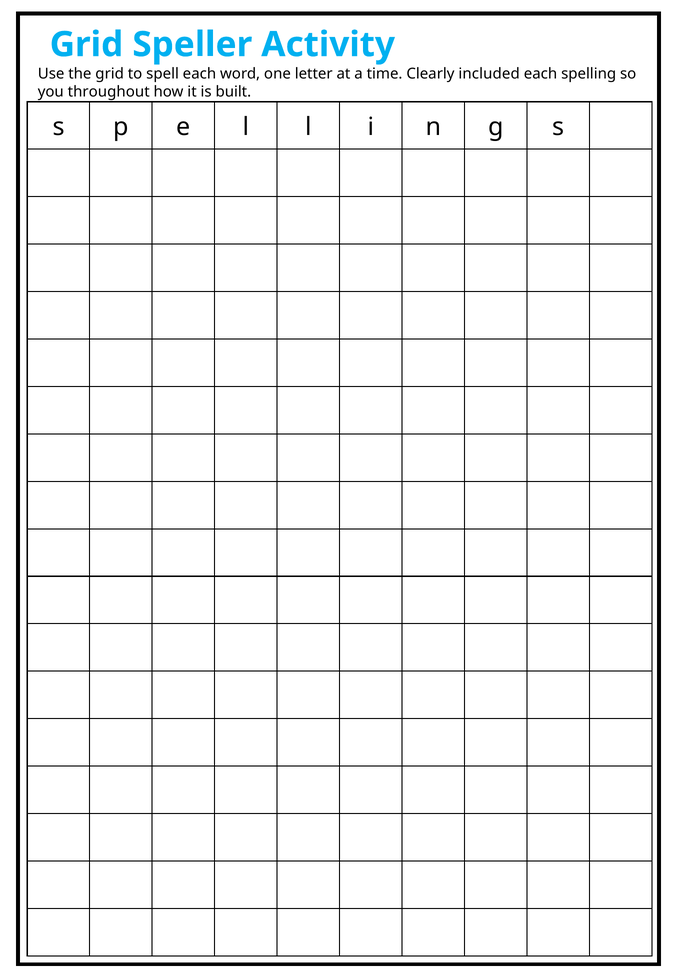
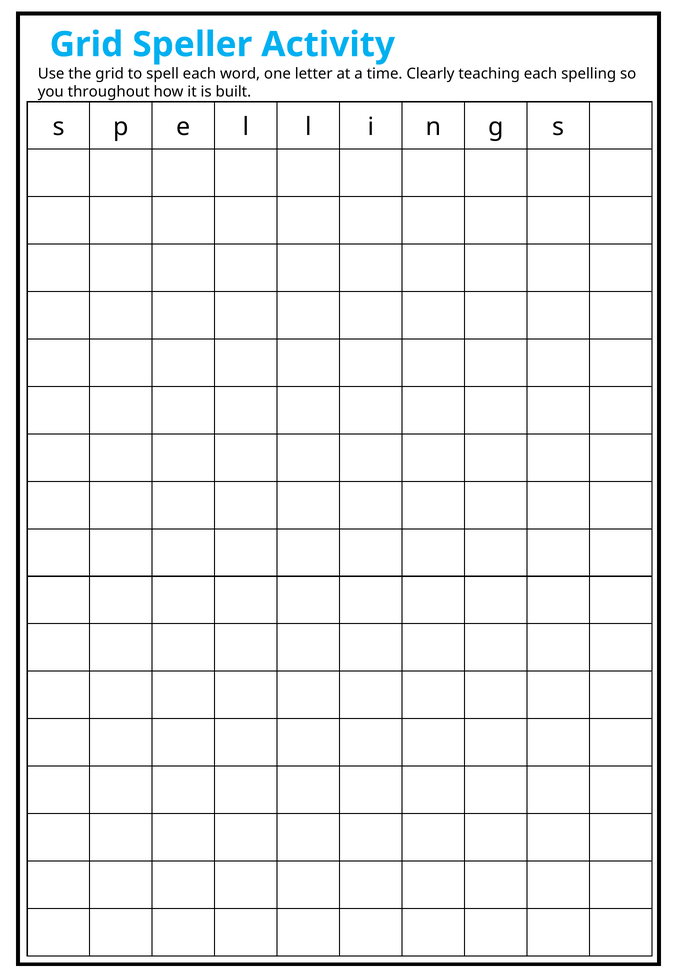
included: included -> teaching (489, 74)
